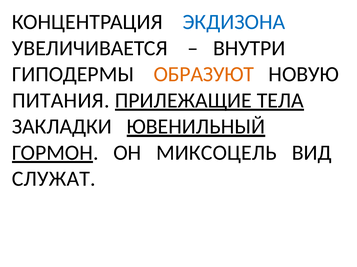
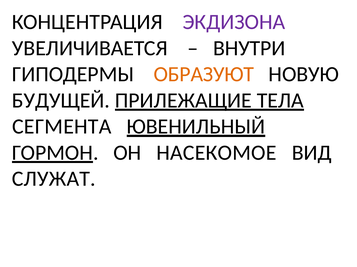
ЭКДИЗОНА colour: blue -> purple (234, 22)
ПИТАНИЯ: ПИТАНИЯ -> БУДУЩЕЙ (61, 101)
ЗАКЛАДКИ: ЗАКЛАДКИ -> СЕГМЕНТА (62, 127)
МИКСОЦЕЛЬ: МИКСОЦЕЛЬ -> НАСЕКОМОЕ (216, 153)
